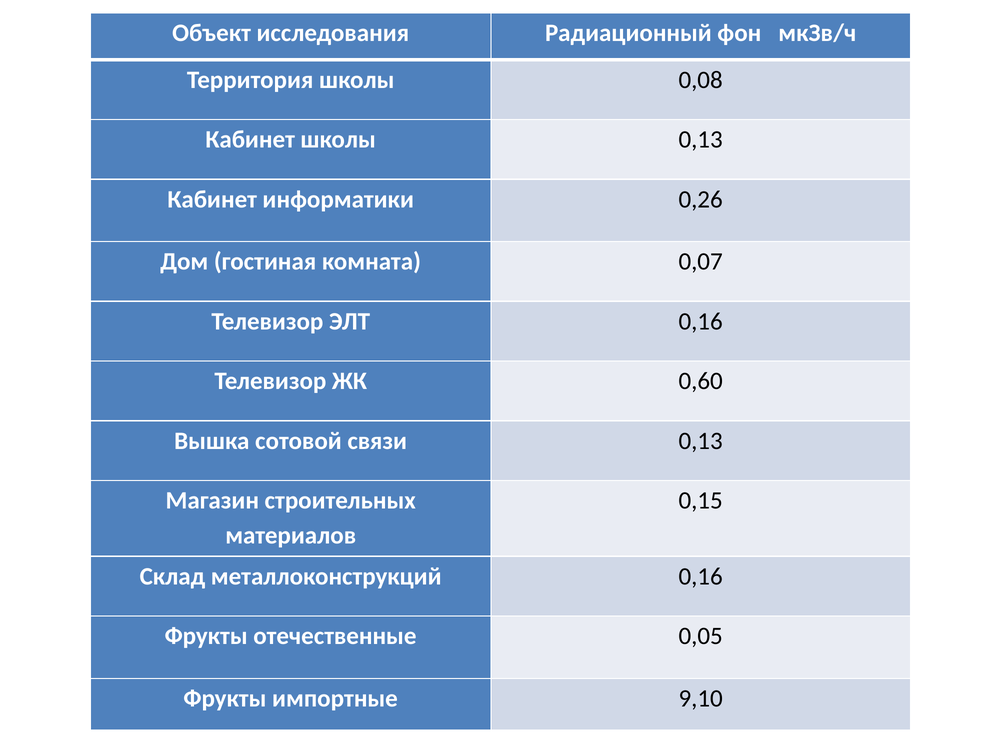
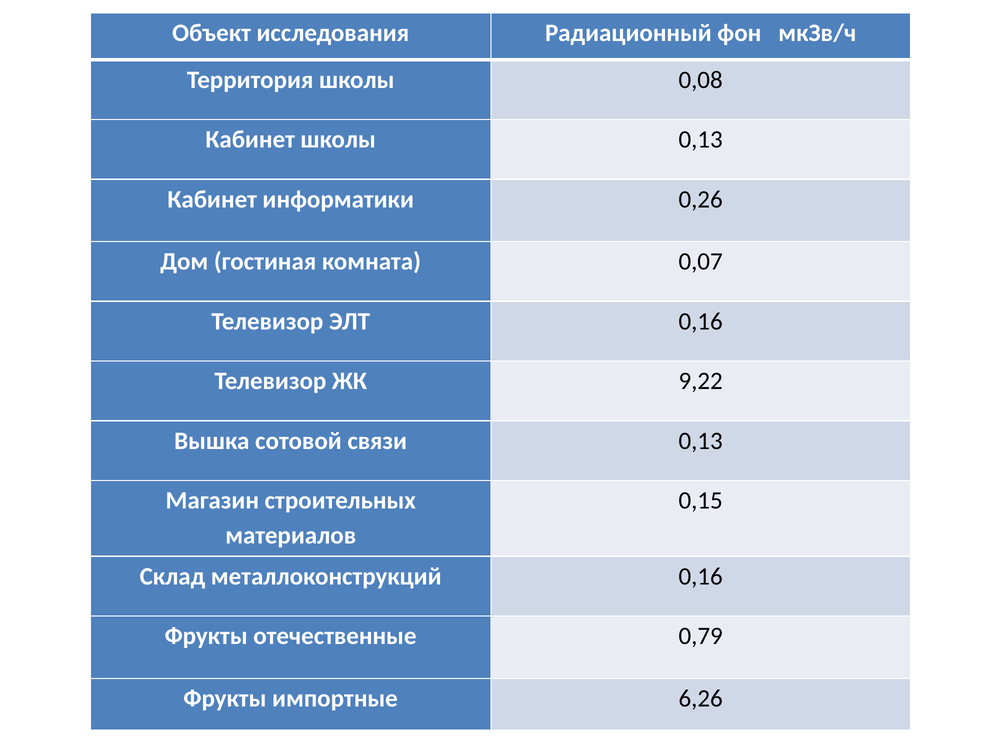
0,60: 0,60 -> 9,22 (701, 381)
0,05: 0,05 -> 0,79 (701, 636)
9,10: 9,10 -> 6,26 (701, 698)
